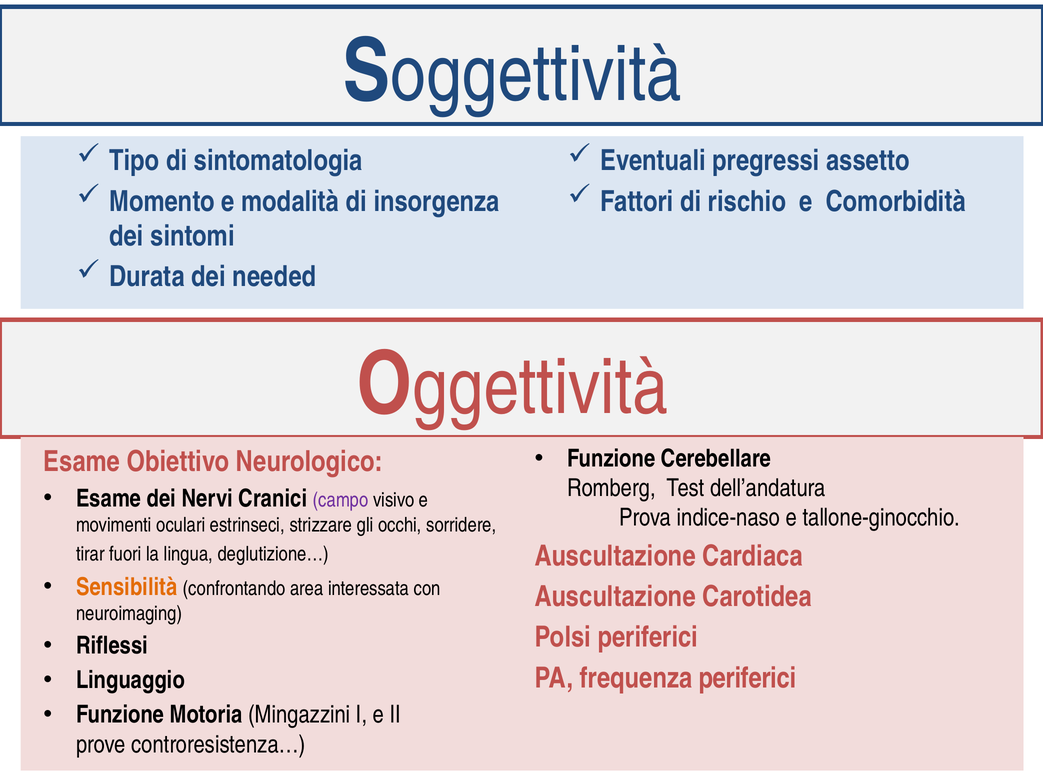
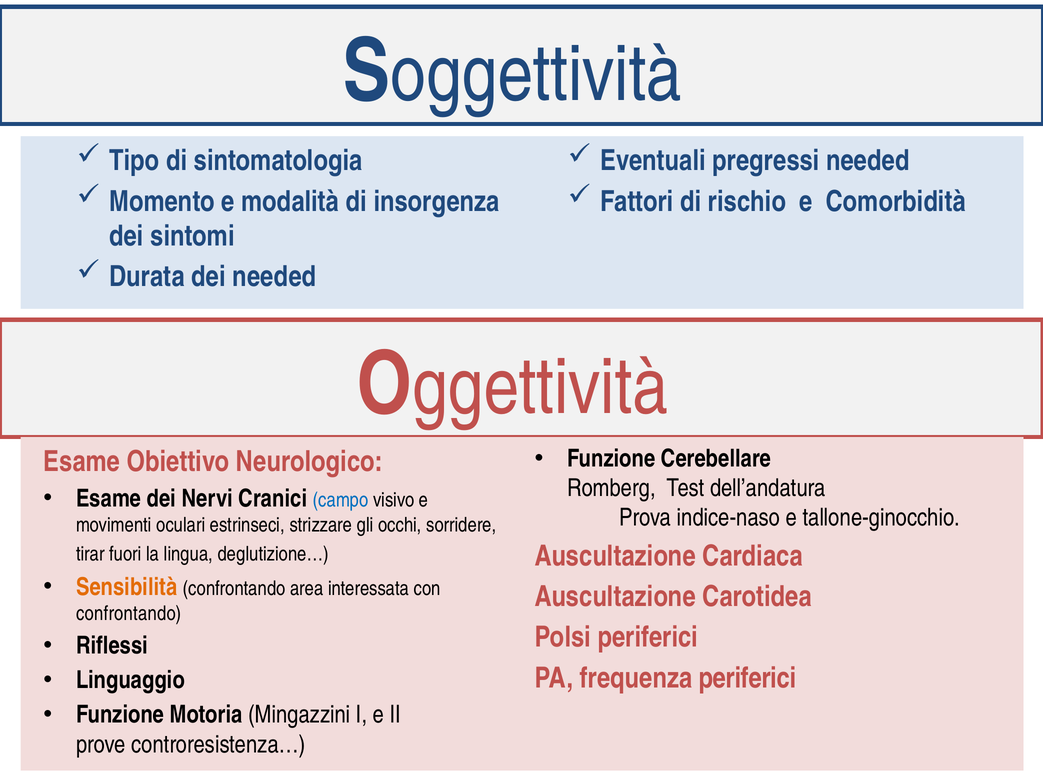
pregressi assetto: assetto -> needed (868, 161)
campo colour: purple -> blue (341, 499)
neuroimaging: neuroimaging -> confrontando (129, 613)
